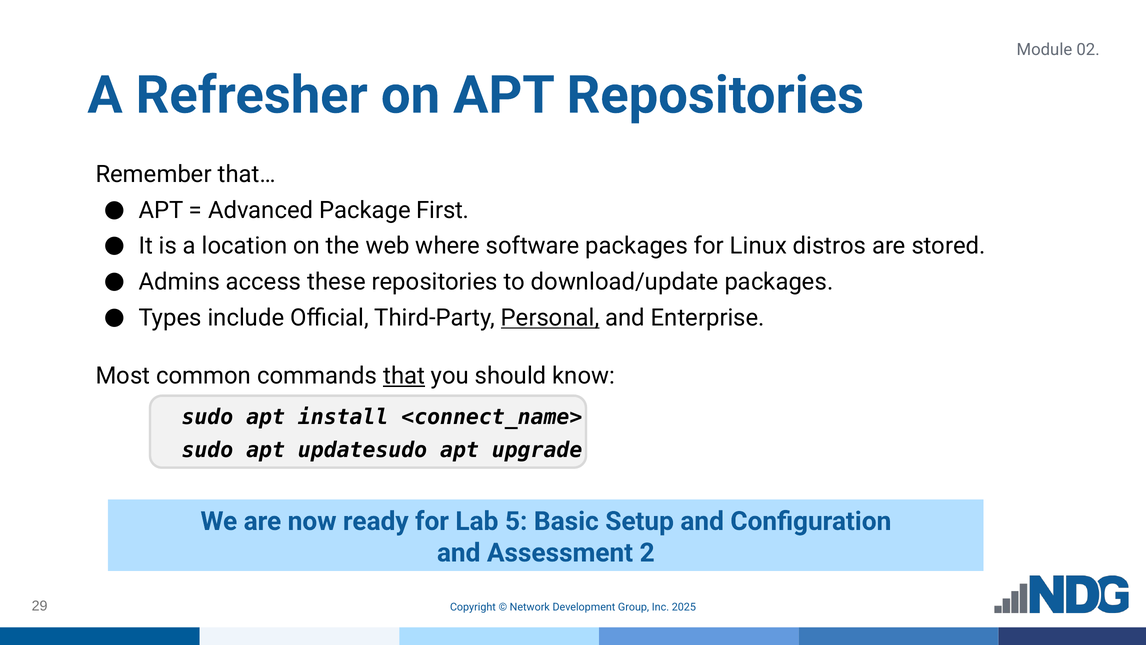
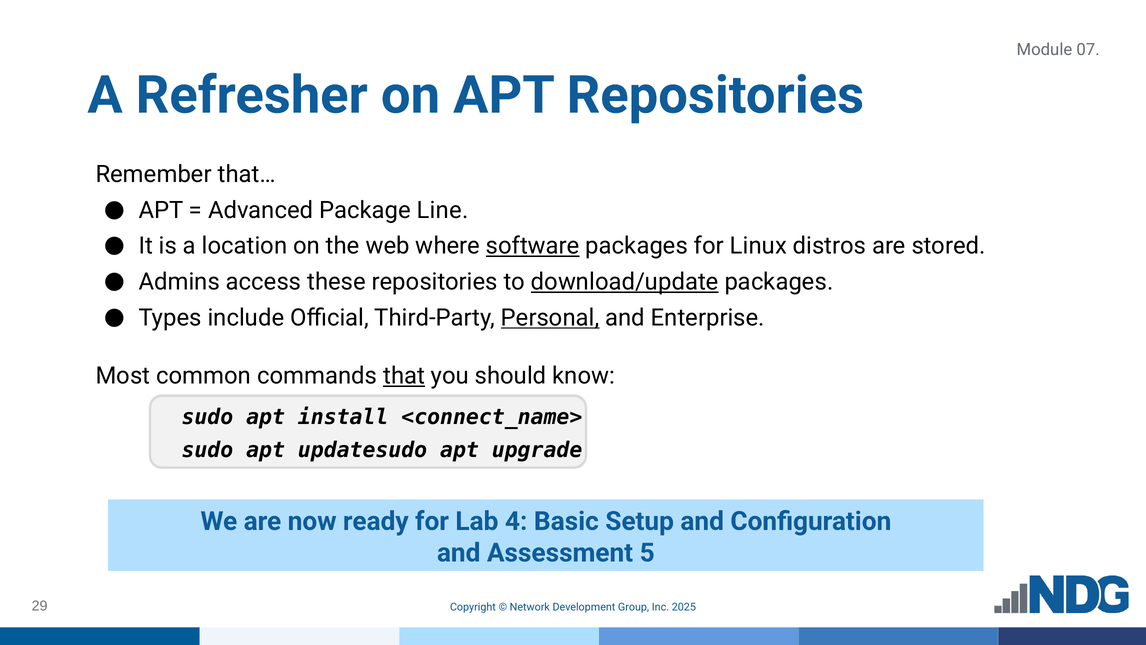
02: 02 -> 07 (1088, 50)
First: First -> Line (443, 210)
software underline: none -> present (533, 246)
download/update underline: none -> present (625, 282)
5: 5 -> 4 (516, 521)
2: 2 -> 5 (647, 552)
